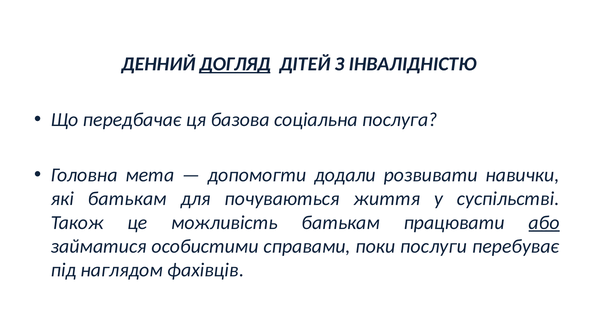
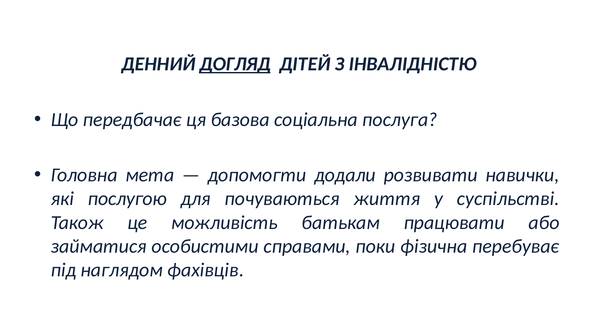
які батькам: батькам -> послугою (127, 199)
або underline: present -> none (544, 223)
послуги: послуги -> фізична (434, 246)
